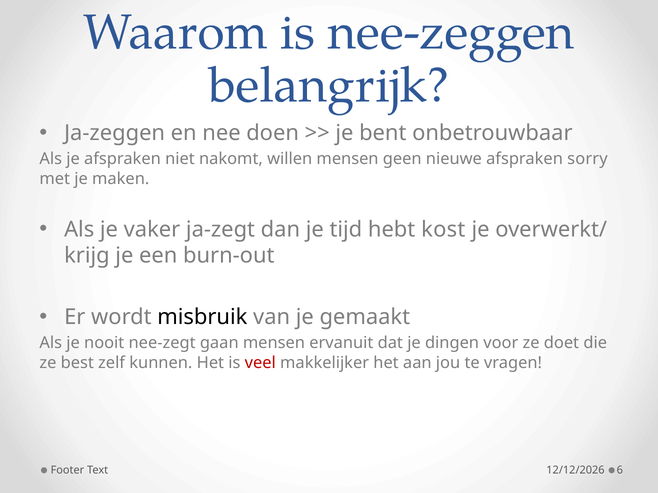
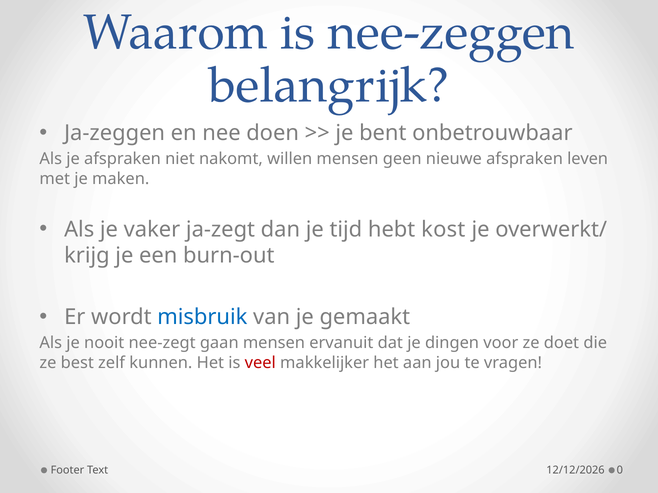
sorry: sorry -> leven (588, 159)
misbruik colour: black -> blue (202, 317)
6: 6 -> 0 (620, 470)
